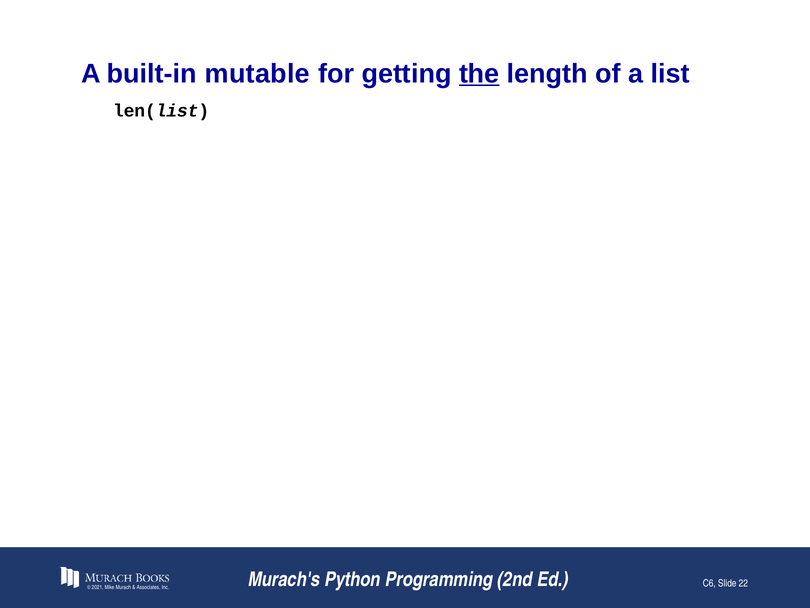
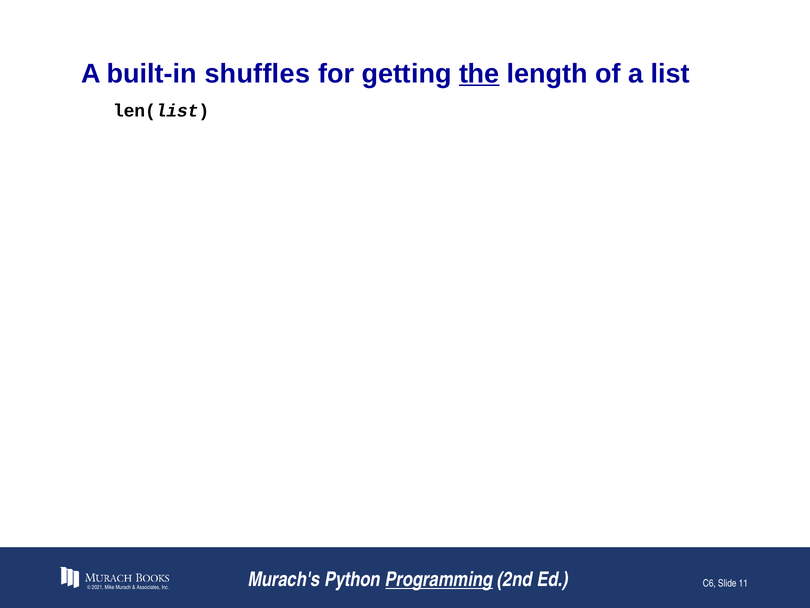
mutable: mutable -> shuffles (257, 74)
Programming underline: none -> present (439, 579)
22: 22 -> 11 (743, 583)
